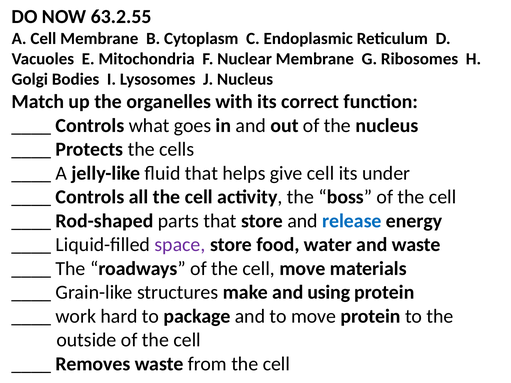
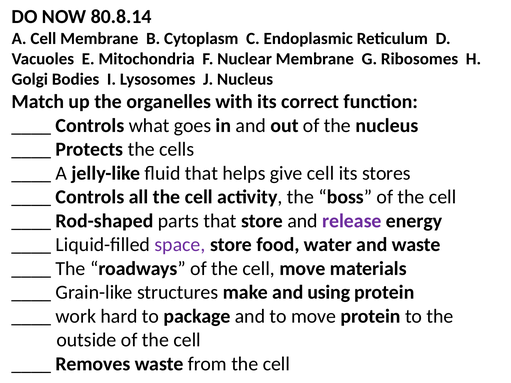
63.2.55: 63.2.55 -> 80.8.14 (121, 16)
under: under -> stores (386, 173)
release colour: blue -> purple (352, 221)
